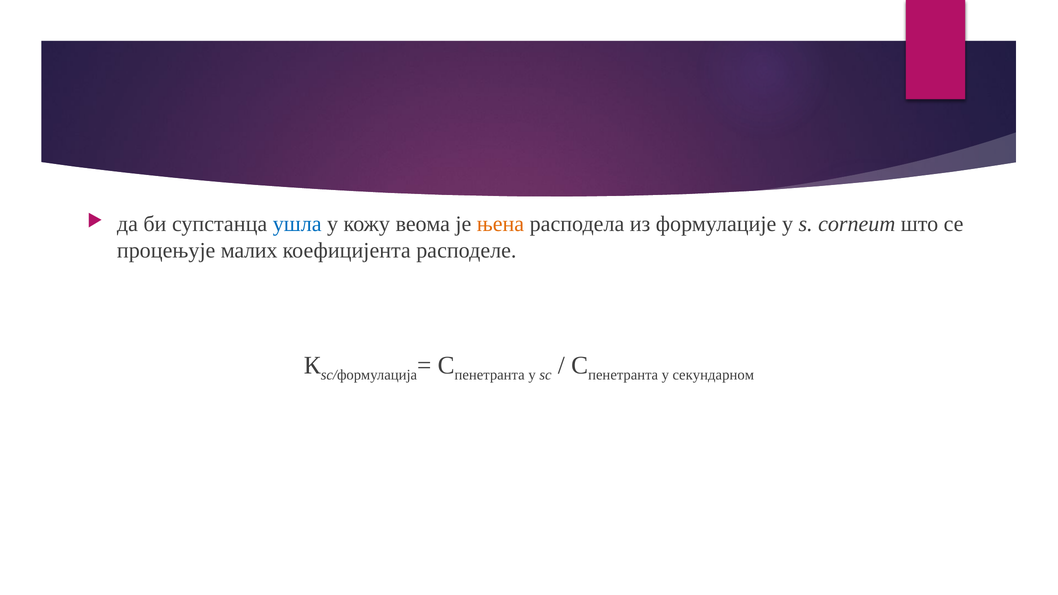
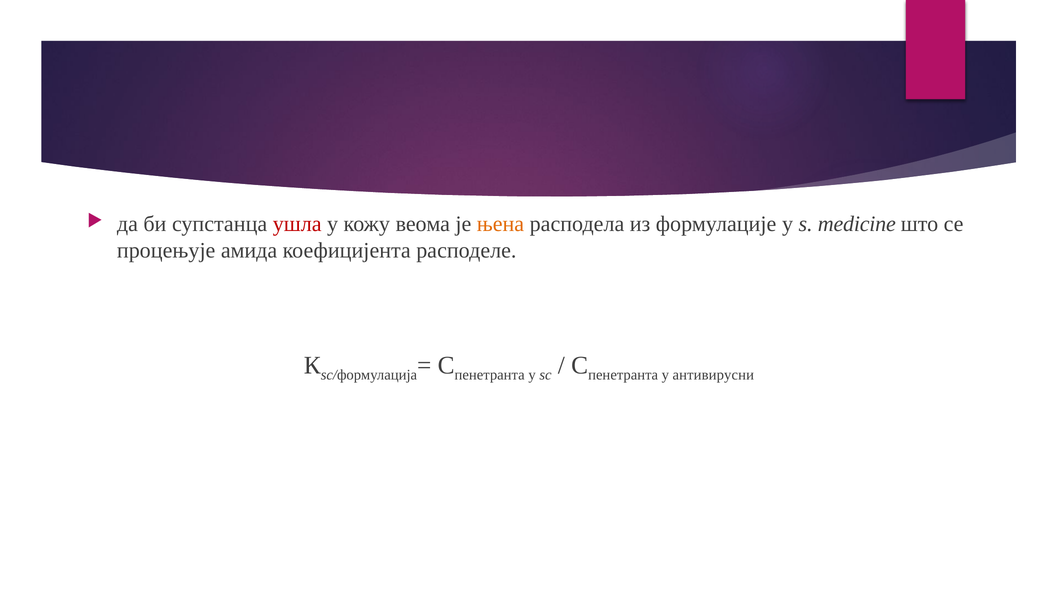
ушла colour: blue -> red (297, 224)
сorneum: сorneum -> medicine (857, 224)
малих: малих -> амида (249, 251)
секундарном: секундарном -> антивирусни (713, 375)
